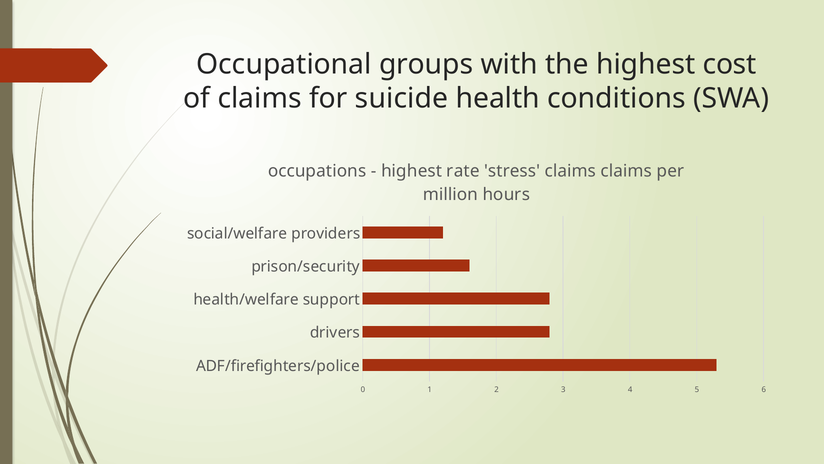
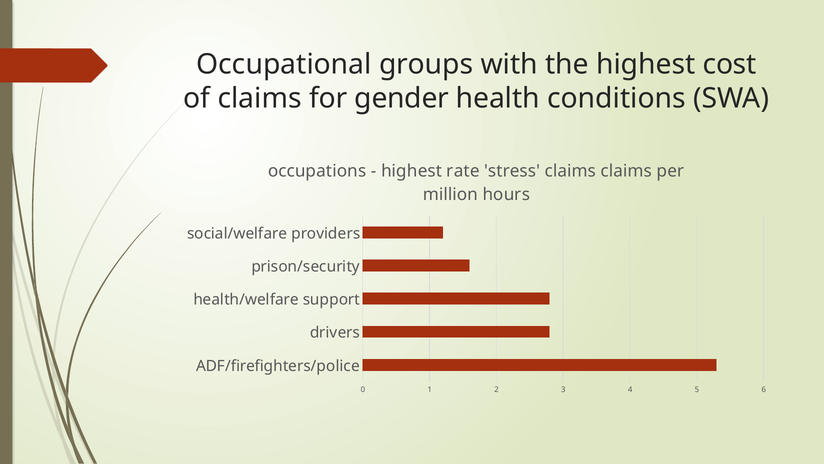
suicide: suicide -> gender (402, 98)
